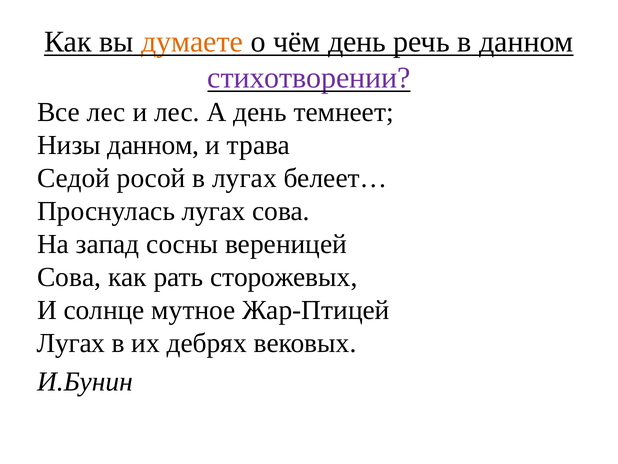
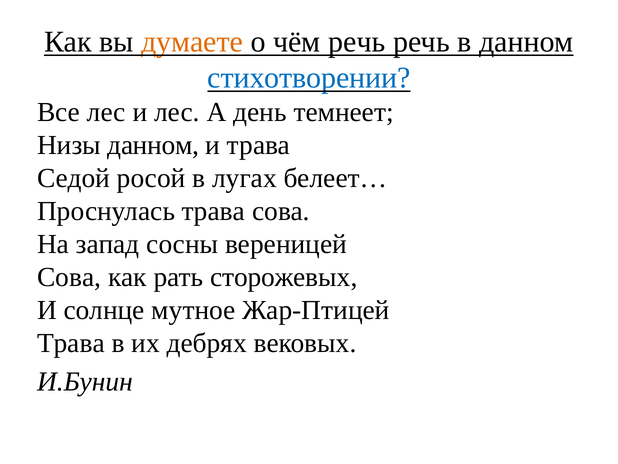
чём день: день -> речь (357, 42)
стихотворении colour: purple -> blue (309, 78)
Проснулась лугах: лугах -> трава (214, 211)
Лугах: Лугах -> Трава (71, 343)
